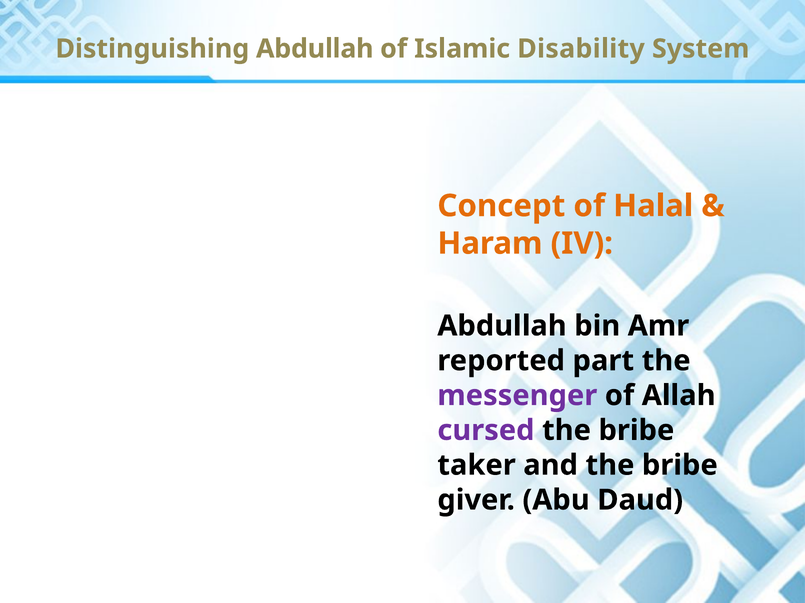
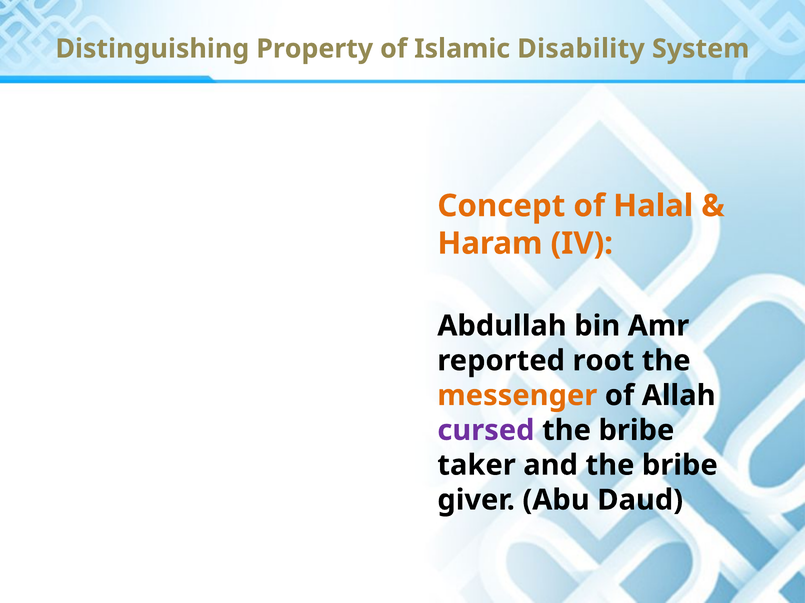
Distinguishing Abdullah: Abdullah -> Property (315, 49)
part: part -> root (603, 361)
messenger colour: purple -> orange (517, 396)
